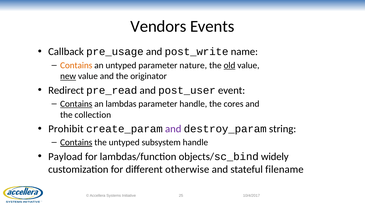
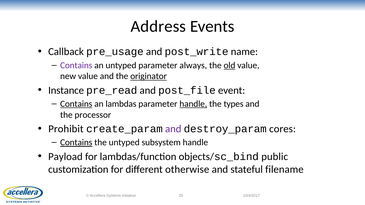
Vendors: Vendors -> Address (158, 26)
Contains colour: orange -> purple (76, 65)
nature: nature -> always (193, 65)
new underline: present -> none (68, 76)
originator underline: none -> present (149, 76)
Redirect: Redirect -> Instance (66, 90)
post_user: post_user -> post_file (187, 90)
handle underline: none -> present (193, 104)
cores: cores -> types (234, 104)
collection: collection -> processor (93, 115)
string: string -> cores (283, 129)
widely: widely -> public (275, 157)
